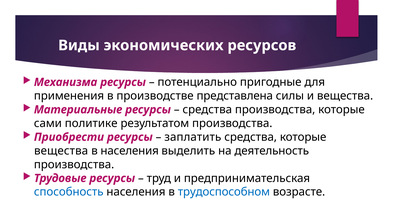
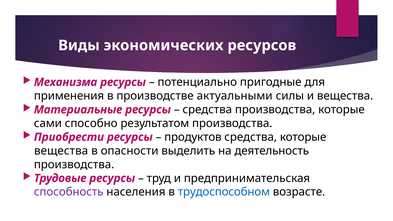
представлена: представлена -> актуальными (235, 96)
политике: политике -> способно (91, 123)
заплатить: заплатить -> продуктов (193, 137)
в населения: населения -> опасности (130, 151)
способность colour: blue -> purple (69, 192)
